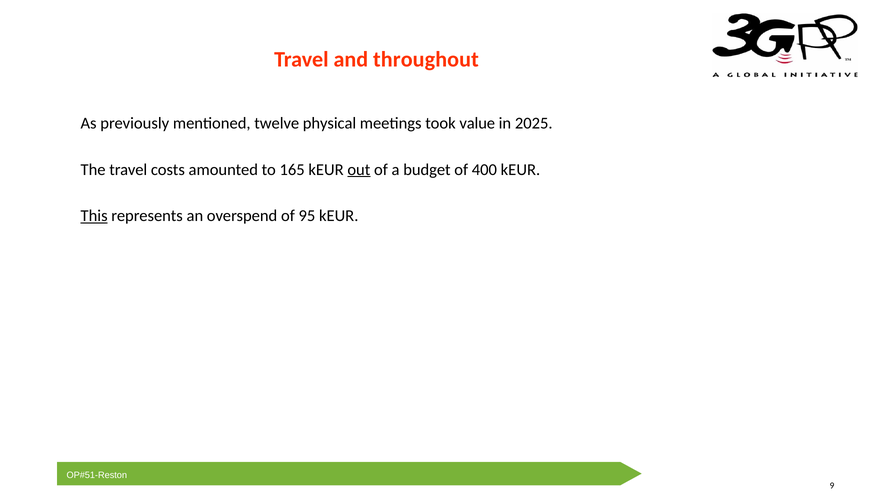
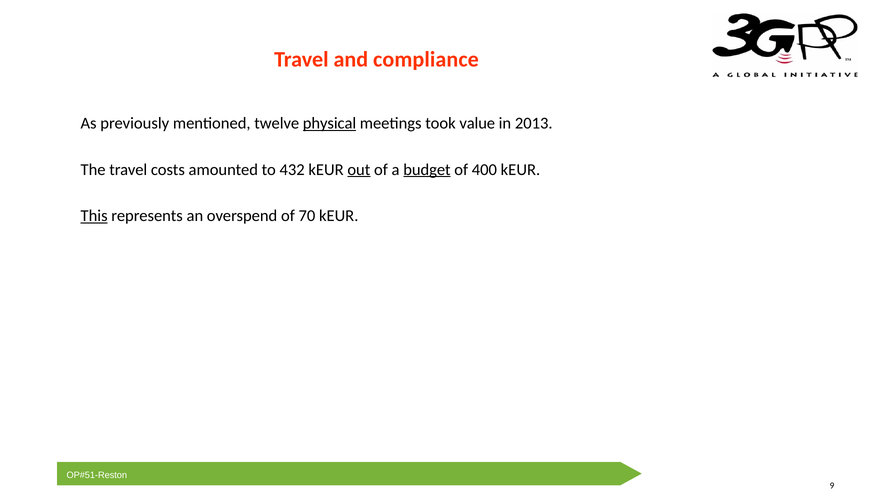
throughout: throughout -> compliance (426, 59)
physical underline: none -> present (330, 123)
2025: 2025 -> 2013 (534, 123)
165: 165 -> 432 (292, 169)
budget underline: none -> present (427, 169)
95: 95 -> 70 (307, 216)
